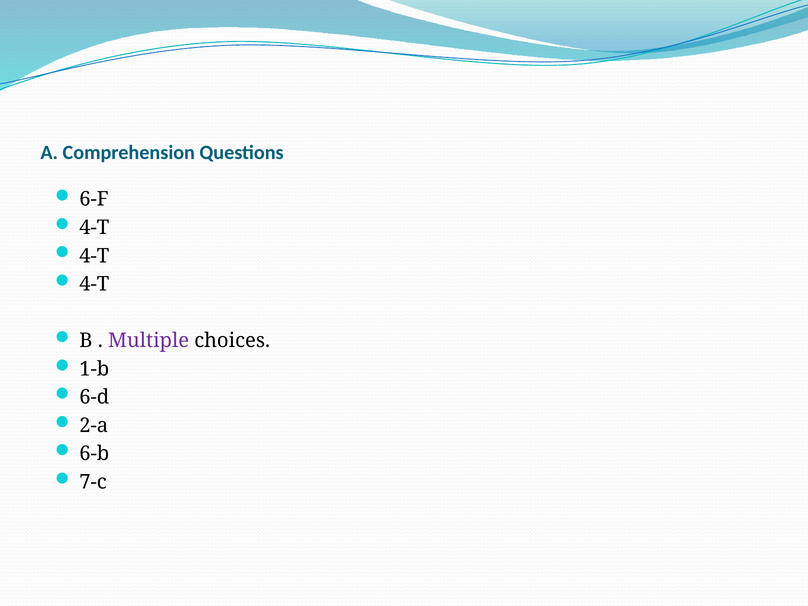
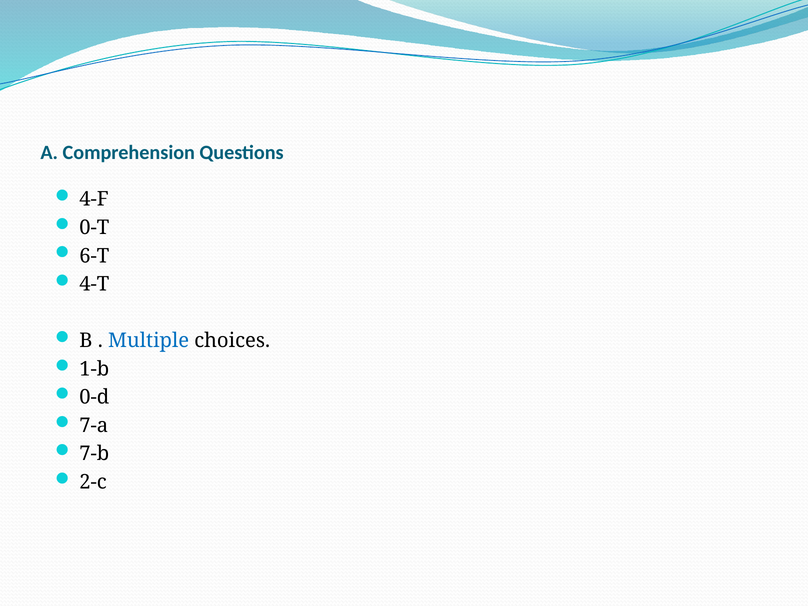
6-F: 6-F -> 4-F (94, 199)
4-T: 4-T -> 0-T (94, 228)
4-T: 4-T -> 6-T (94, 256)
Multiple colour: purple -> blue (149, 341)
6-d: 6-d -> 0-d (94, 397)
2-a: 2-a -> 7-a (94, 426)
6-b: 6-b -> 7-b (94, 454)
7-c: 7-c -> 2-c (93, 482)
